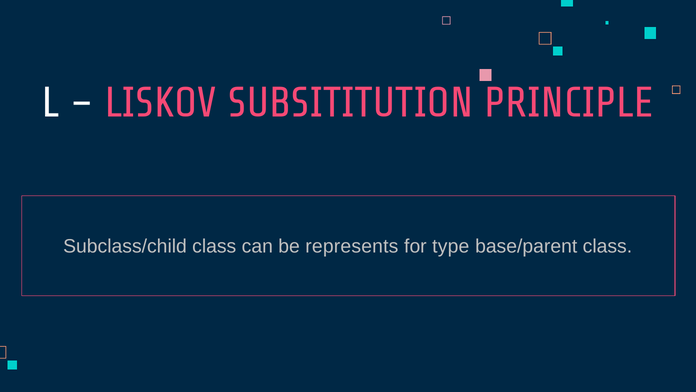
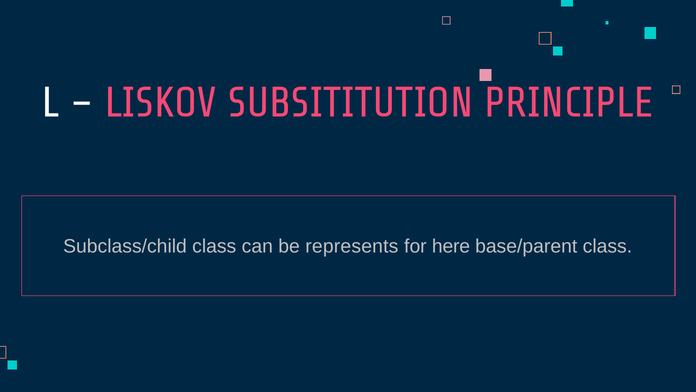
type: type -> here (451, 246)
